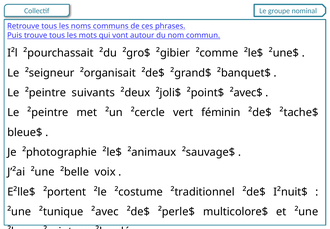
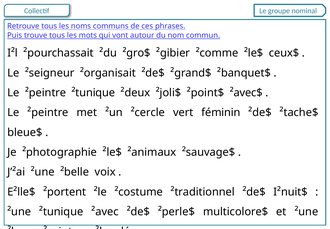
²une$: ²une$ -> ceux$ (284, 53)
²peintre suivants: suivants -> ²tunique (93, 93)
